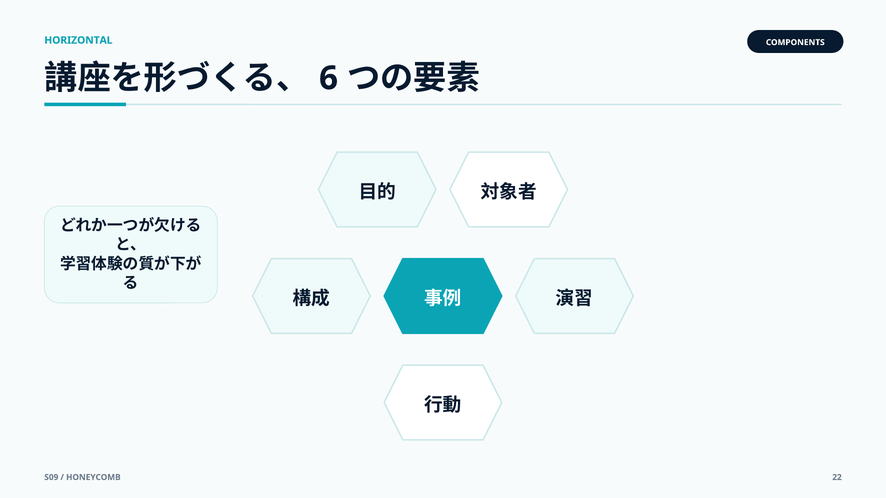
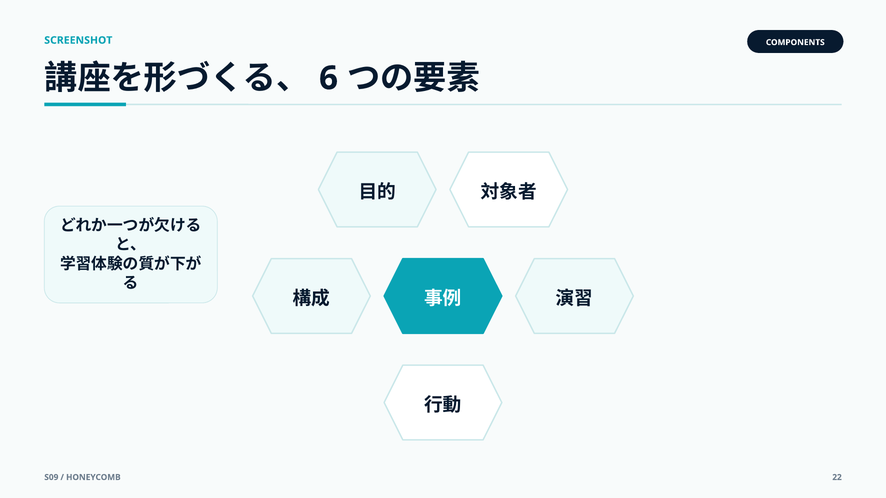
HORIZONTAL: HORIZONTAL -> SCREENSHOT (78, 40)
